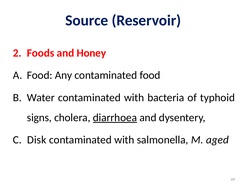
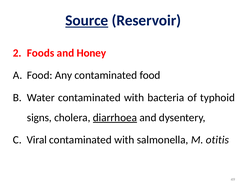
Source underline: none -> present (87, 20)
Disk: Disk -> Viral (37, 140)
aged: aged -> otitis (217, 140)
